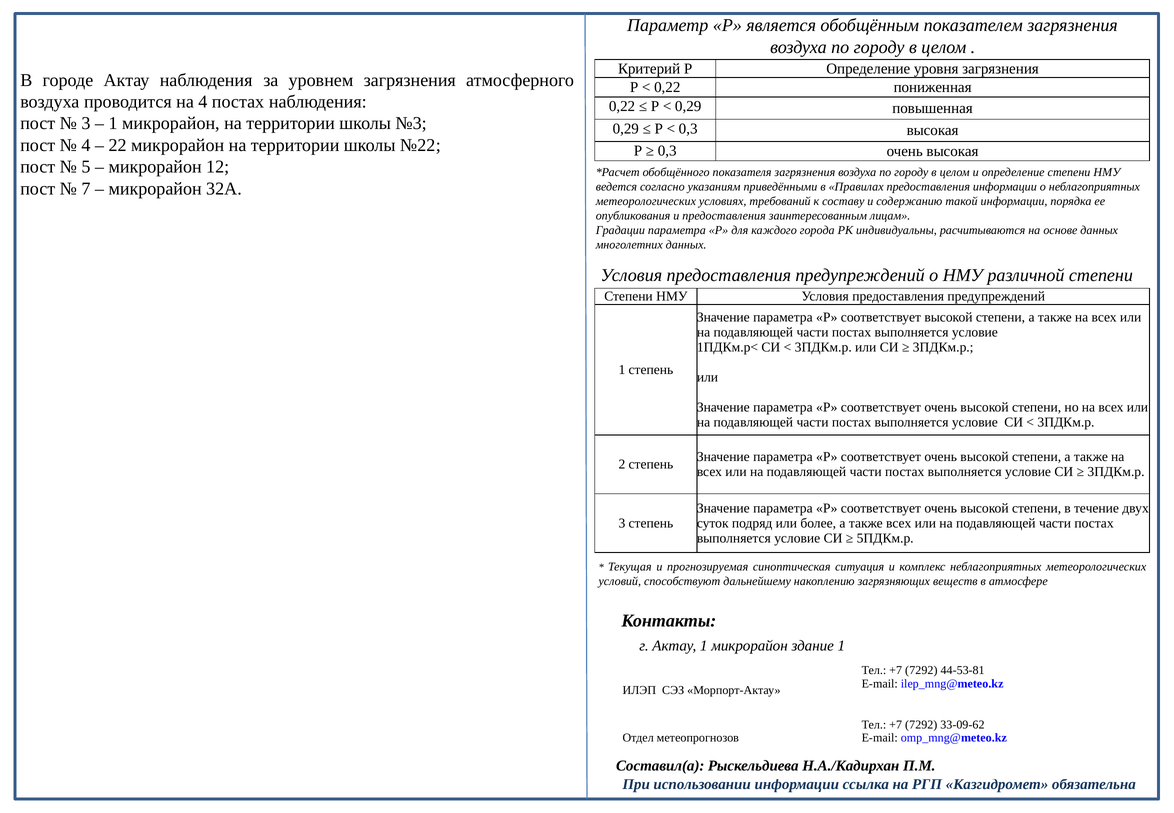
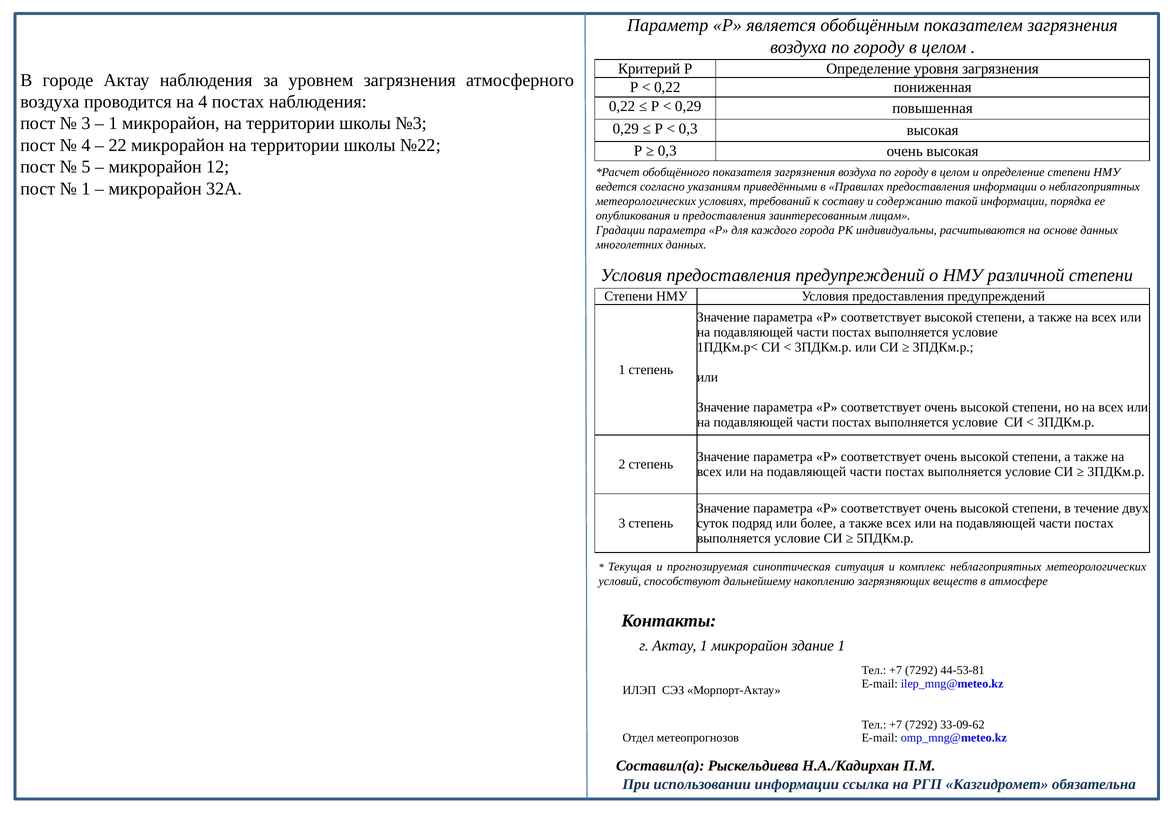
7: 7 -> 1 (86, 189)
